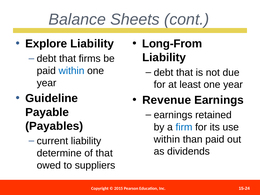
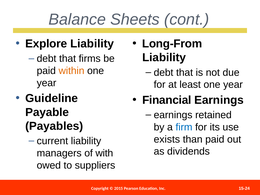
within colour: blue -> orange (71, 71)
Revenue: Revenue -> Financial (167, 100)
within: within -> exists (167, 139)
determine: determine -> managers (59, 153)
of that: that -> with (104, 153)
